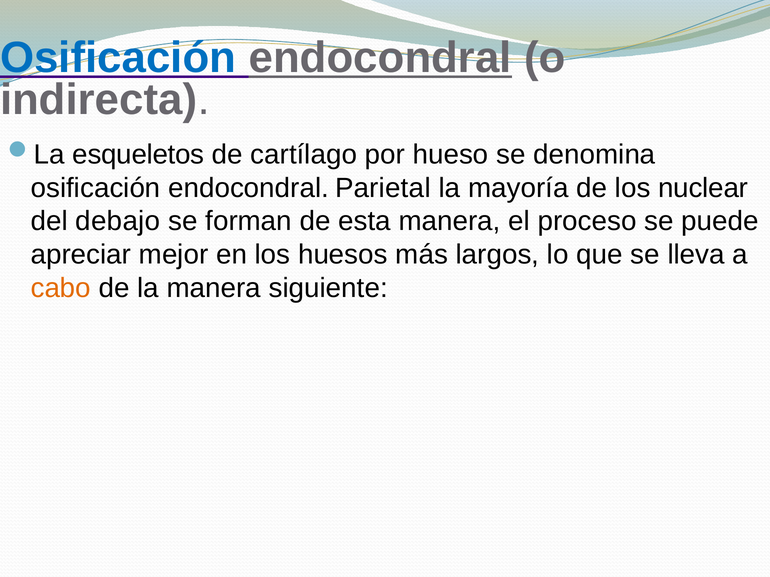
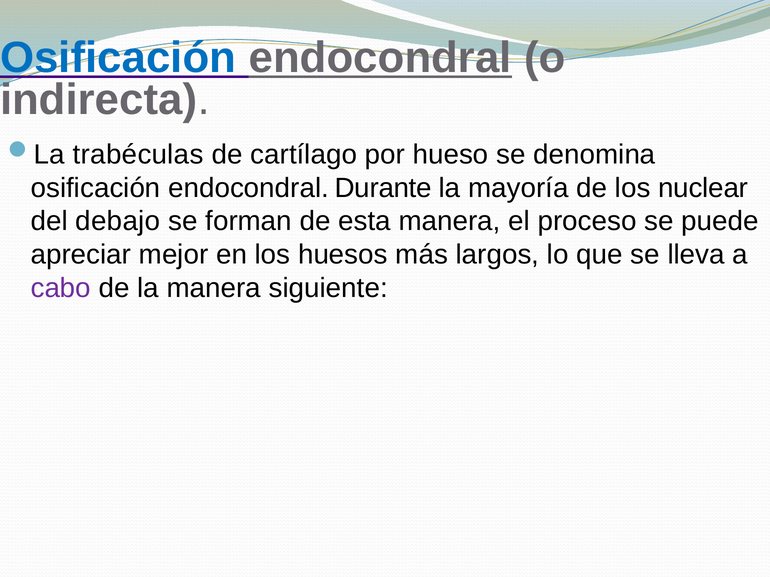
esqueletos: esqueletos -> trabéculas (138, 155)
Parietal: Parietal -> Durante (383, 188)
cabo colour: orange -> purple (61, 288)
